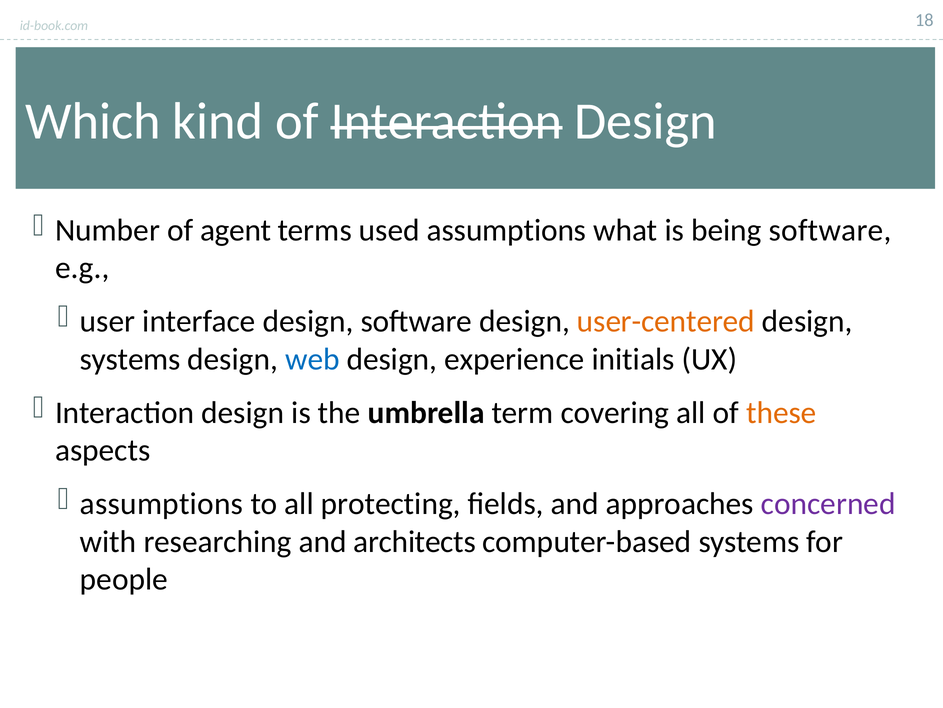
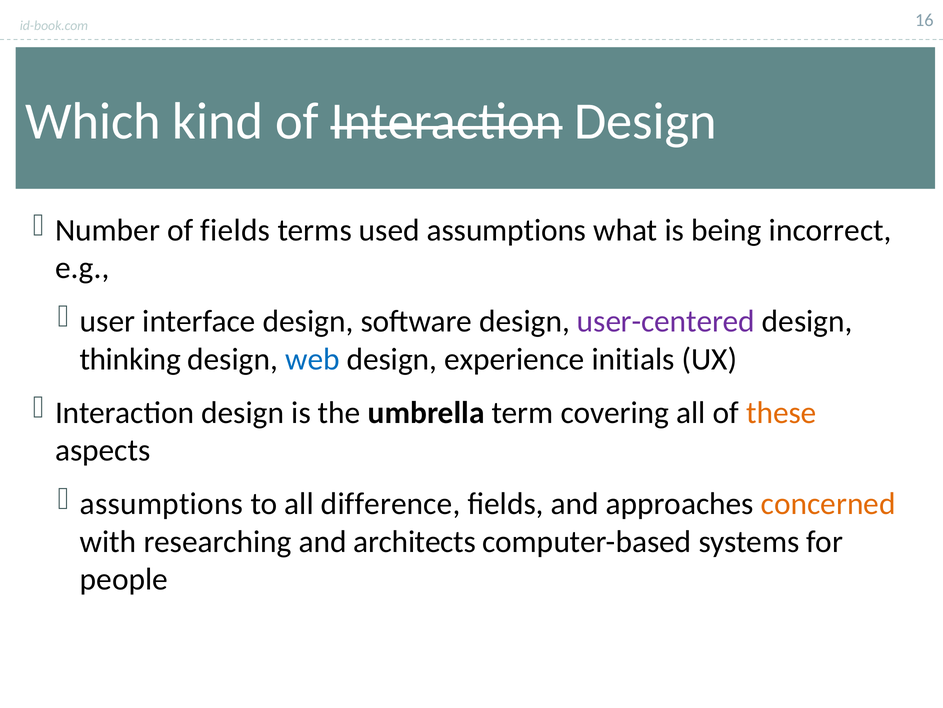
18: 18 -> 16 (924, 20)
of agent: agent -> fields (235, 230)
being software: software -> incorrect (830, 230)
user-centered colour: orange -> purple (666, 321)
systems: systems -> thinking (130, 359)
protecting: protecting -> difference (391, 503)
concerned colour: purple -> orange (828, 503)
